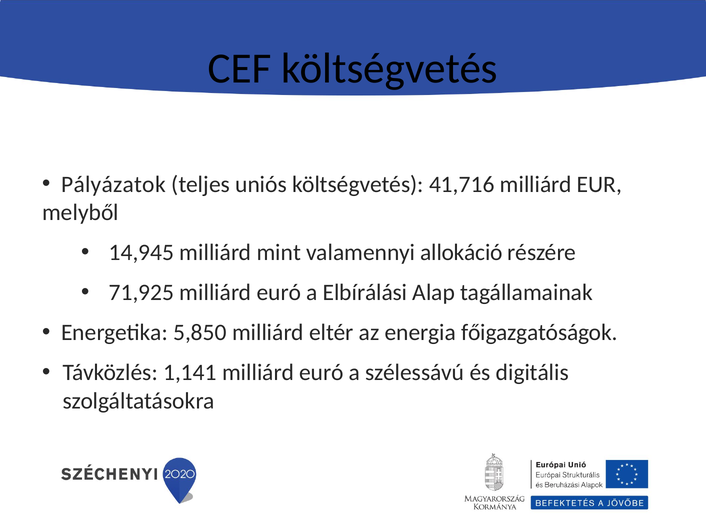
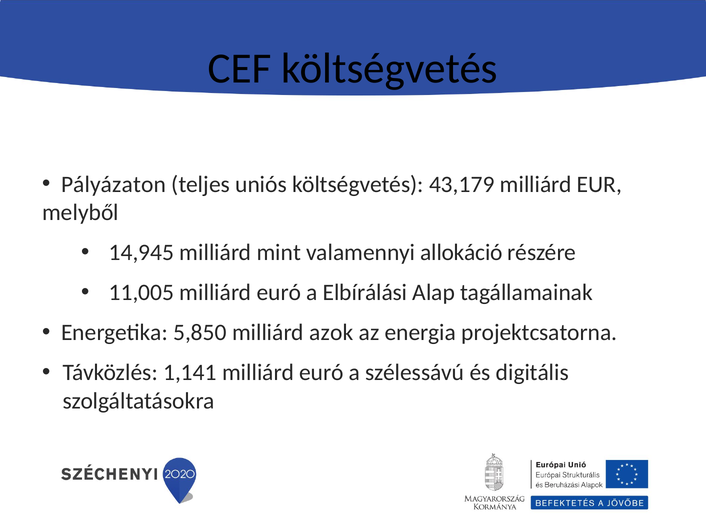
Pályázatok: Pályázatok -> Pályázaton (114, 185)
41,716: 41,716 -> 43,179 (462, 185)
71,925: 71,925 -> 11,005 (141, 293)
eltér: eltér -> azok (331, 333)
főigazgatóságok: főigazgatóságok -> projektcsatorna (539, 333)
